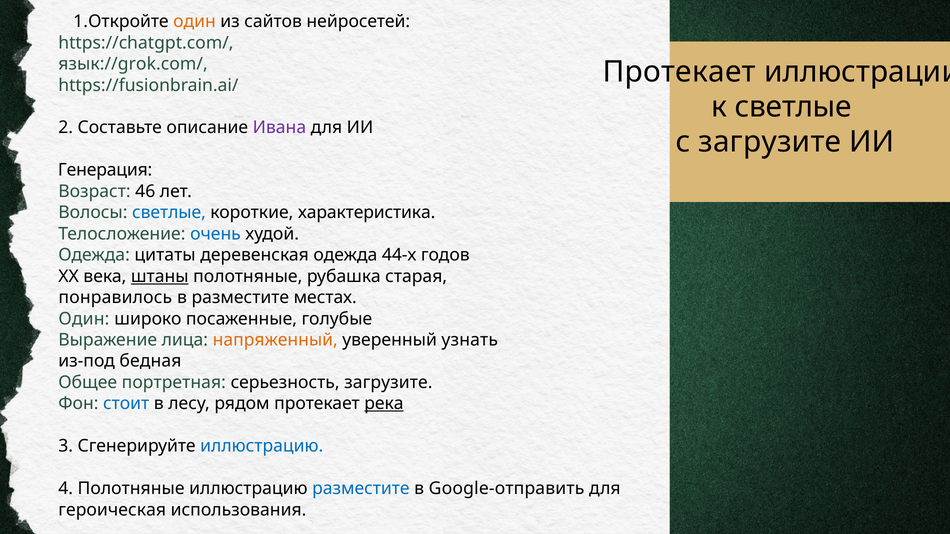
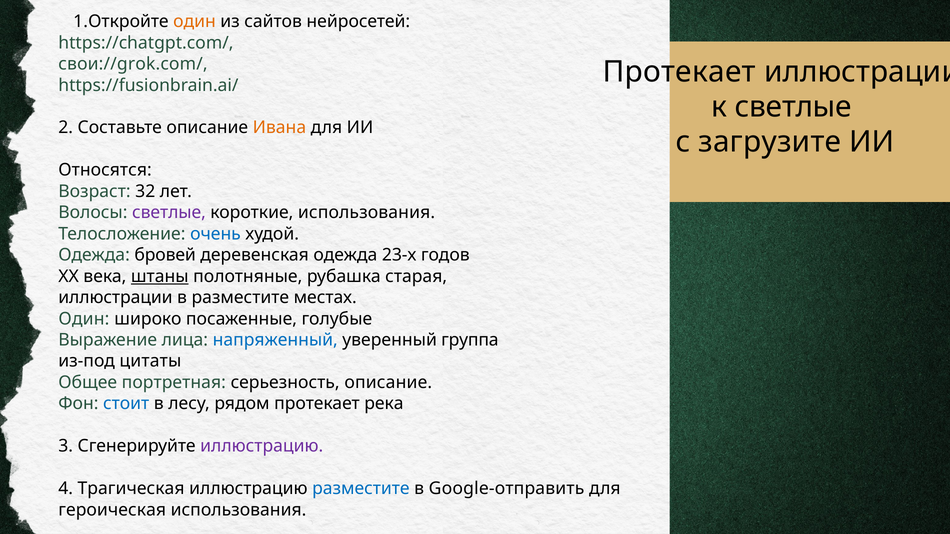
язык://grok.com/: язык://grok.com/ -> свои://grok.com/ (133, 64)
Ивана colour: purple -> orange (279, 128)
Генерация: Генерация -> Относятся (105, 170)
46: 46 -> 32 (145, 192)
светлые colour: blue -> purple (169, 213)
короткие характеристика: характеристика -> использования (367, 213)
цитаты: цитаты -> бровей (165, 255)
44-х: 44-х -> 23-х (399, 255)
понравилось: понравилось -> иллюстрации (115, 298)
напряженный colour: orange -> blue (275, 340)
узнать: узнать -> группа (470, 340)
бедная: бедная -> цитаты (150, 361)
серьезность загрузите: загрузите -> описание (388, 383)
река underline: present -> none (384, 404)
иллюстрацию colour: blue -> purple (262, 446)
4 Полотняные: Полотняные -> Трагическая (131, 489)
